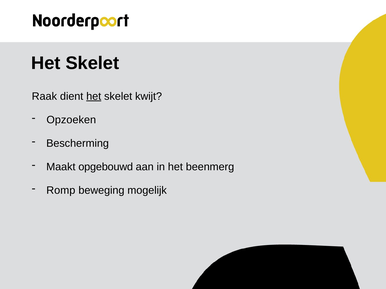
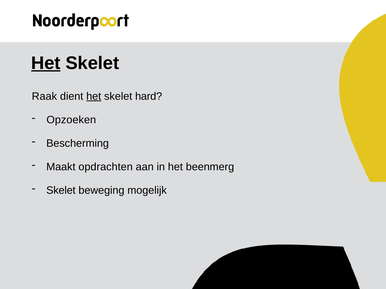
Het underline: none -> present (46, 63)
kwijt: kwijt -> hard (149, 96)
opgebouwd: opgebouwd -> opdrachten (106, 167)
Romp: Romp -> Skelet (61, 191)
